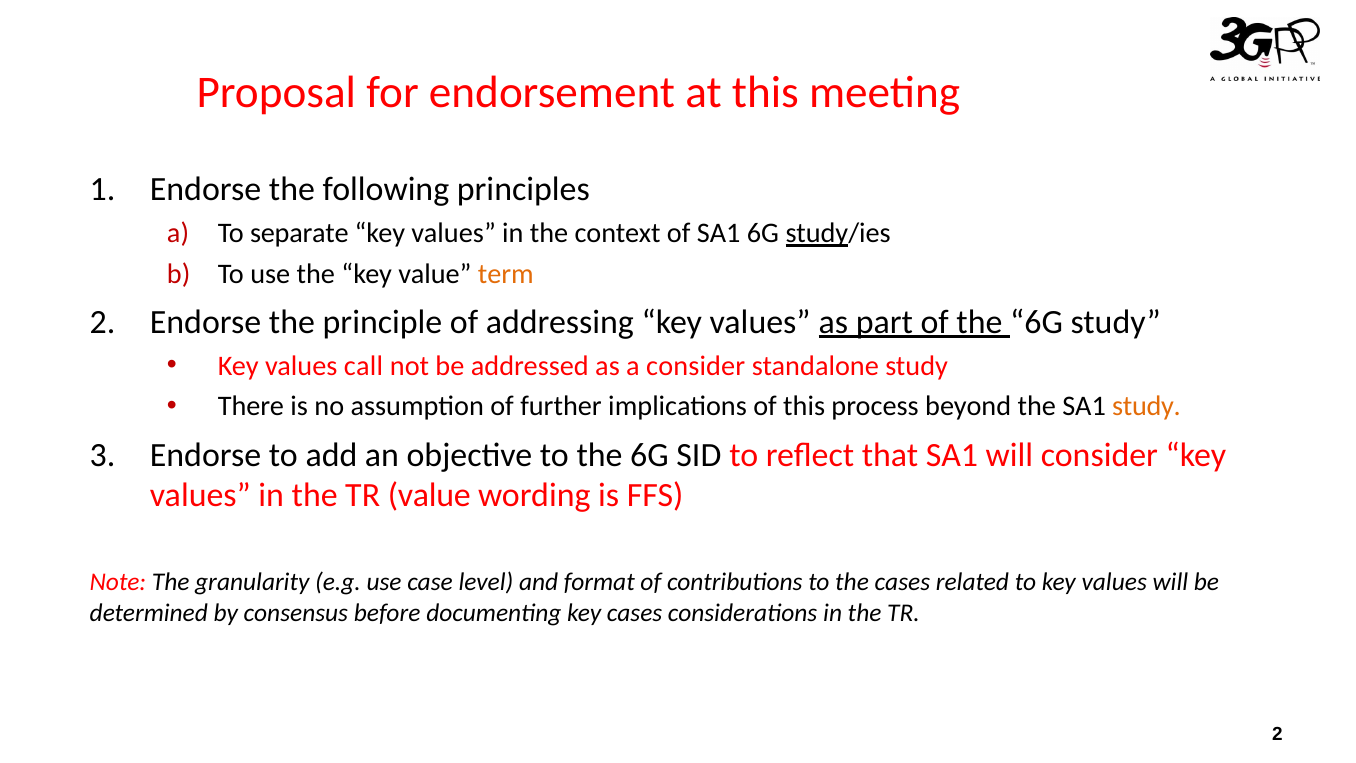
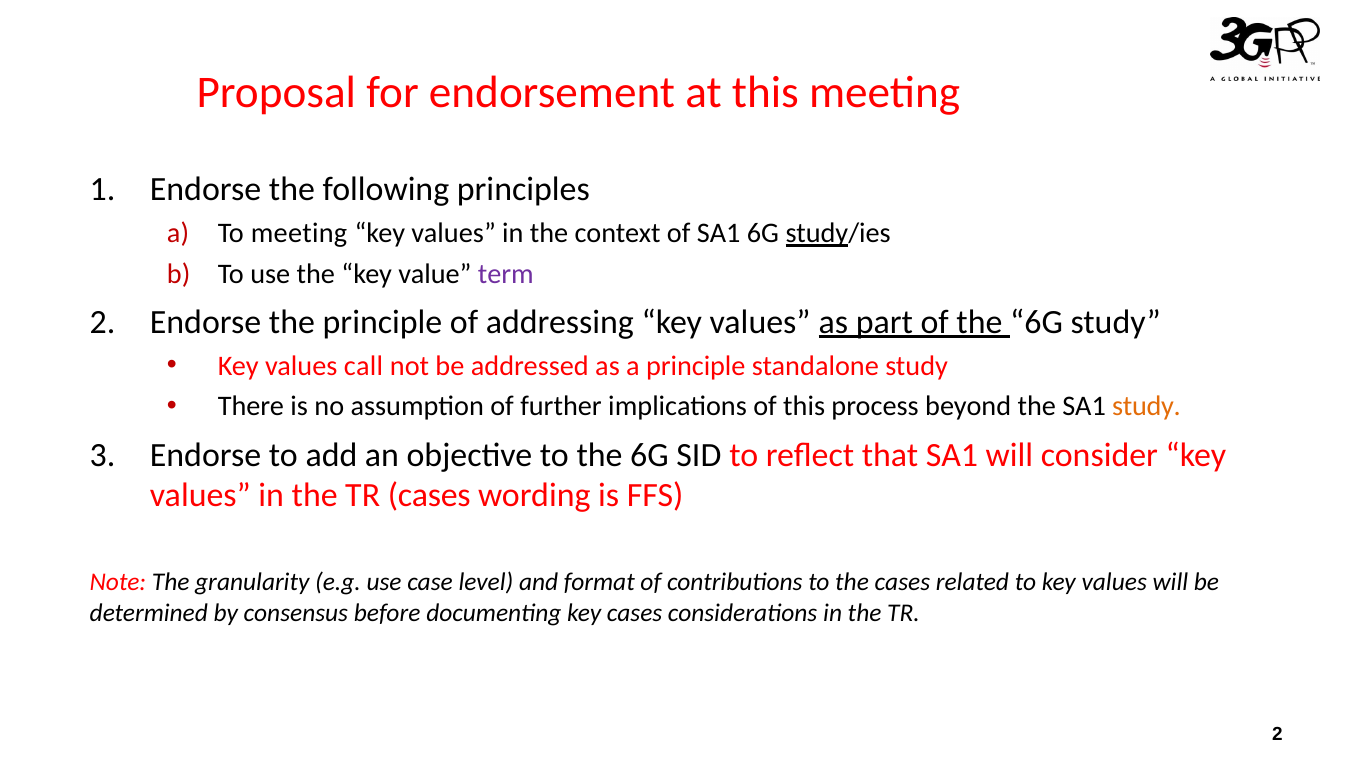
To separate: separate -> meeting (299, 233)
term colour: orange -> purple (506, 274)
a consider: consider -> principle (696, 366)
TR value: value -> cases (429, 495)
